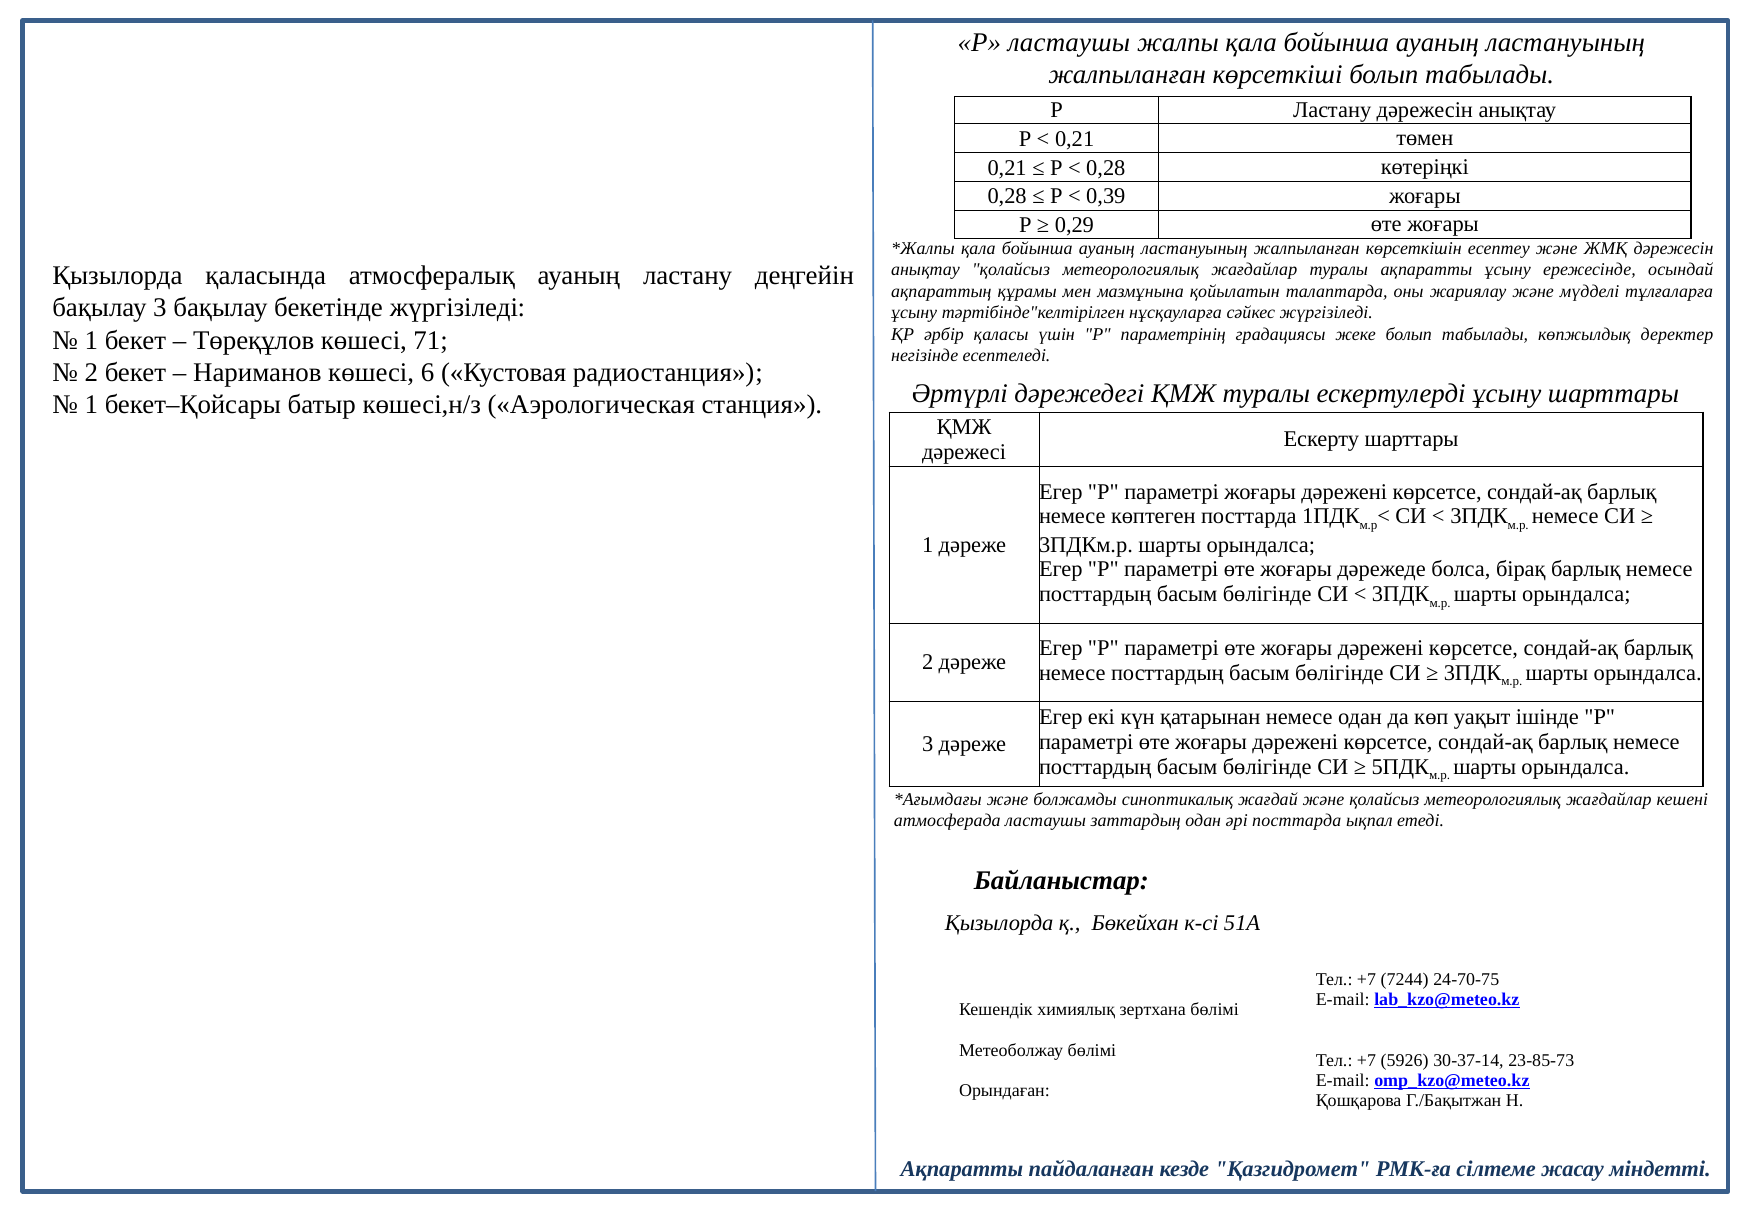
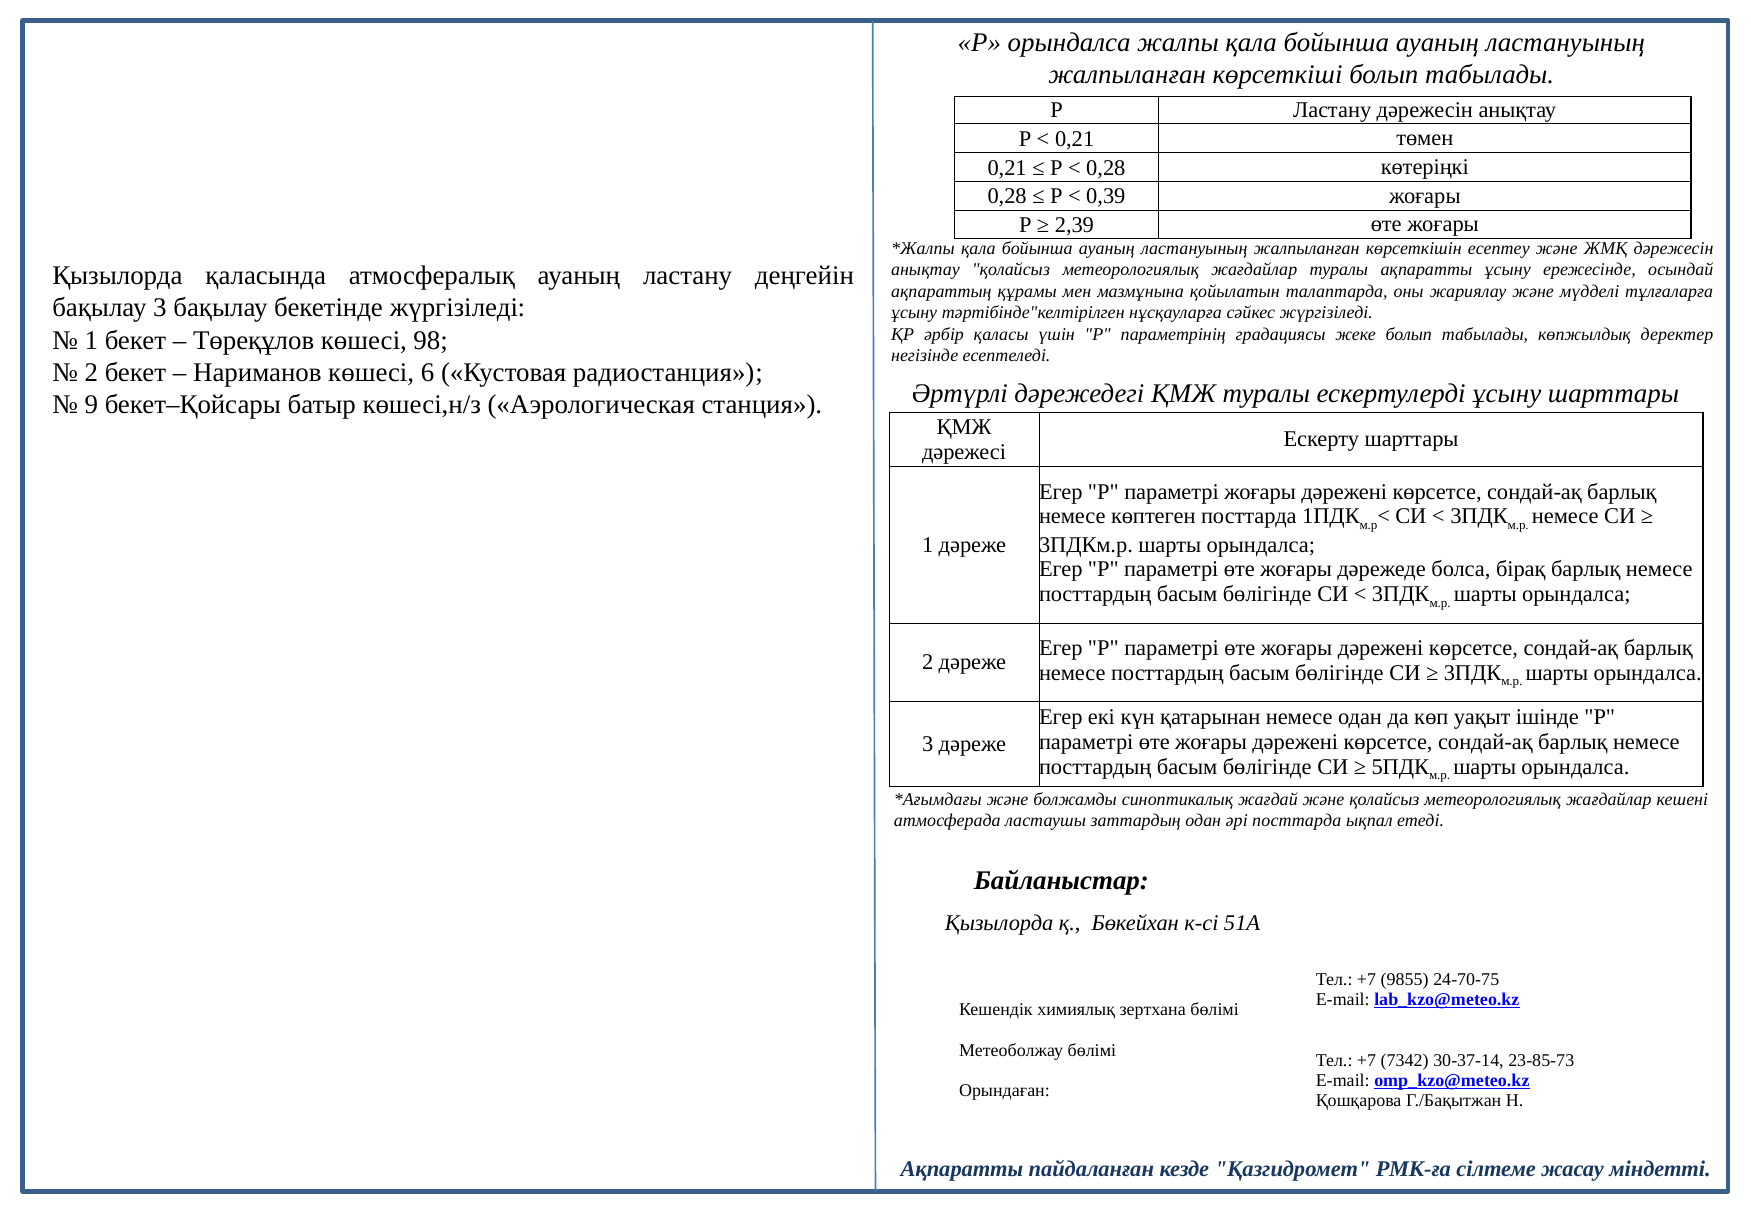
Р ластаушы: ластаушы -> орындалса (1069, 42)
0,29: 0,29 -> 2,39 (1074, 225)
71: 71 -> 98 (431, 340)
1: 1 -> 9 (91, 405)
7244: 7244 -> 9855 (1405, 979)
5926: 5926 -> 7342 (1405, 1061)
